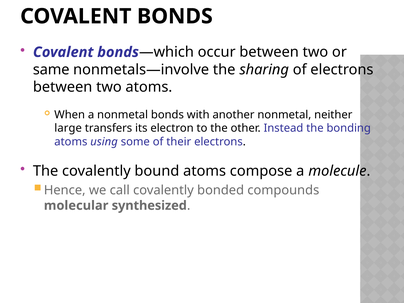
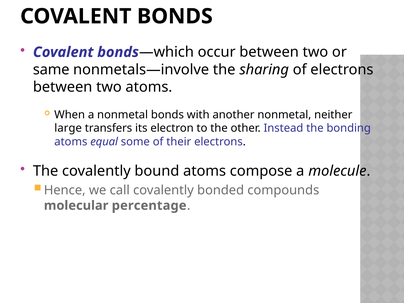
using: using -> equal (104, 142)
synthesized: synthesized -> percentage (149, 206)
